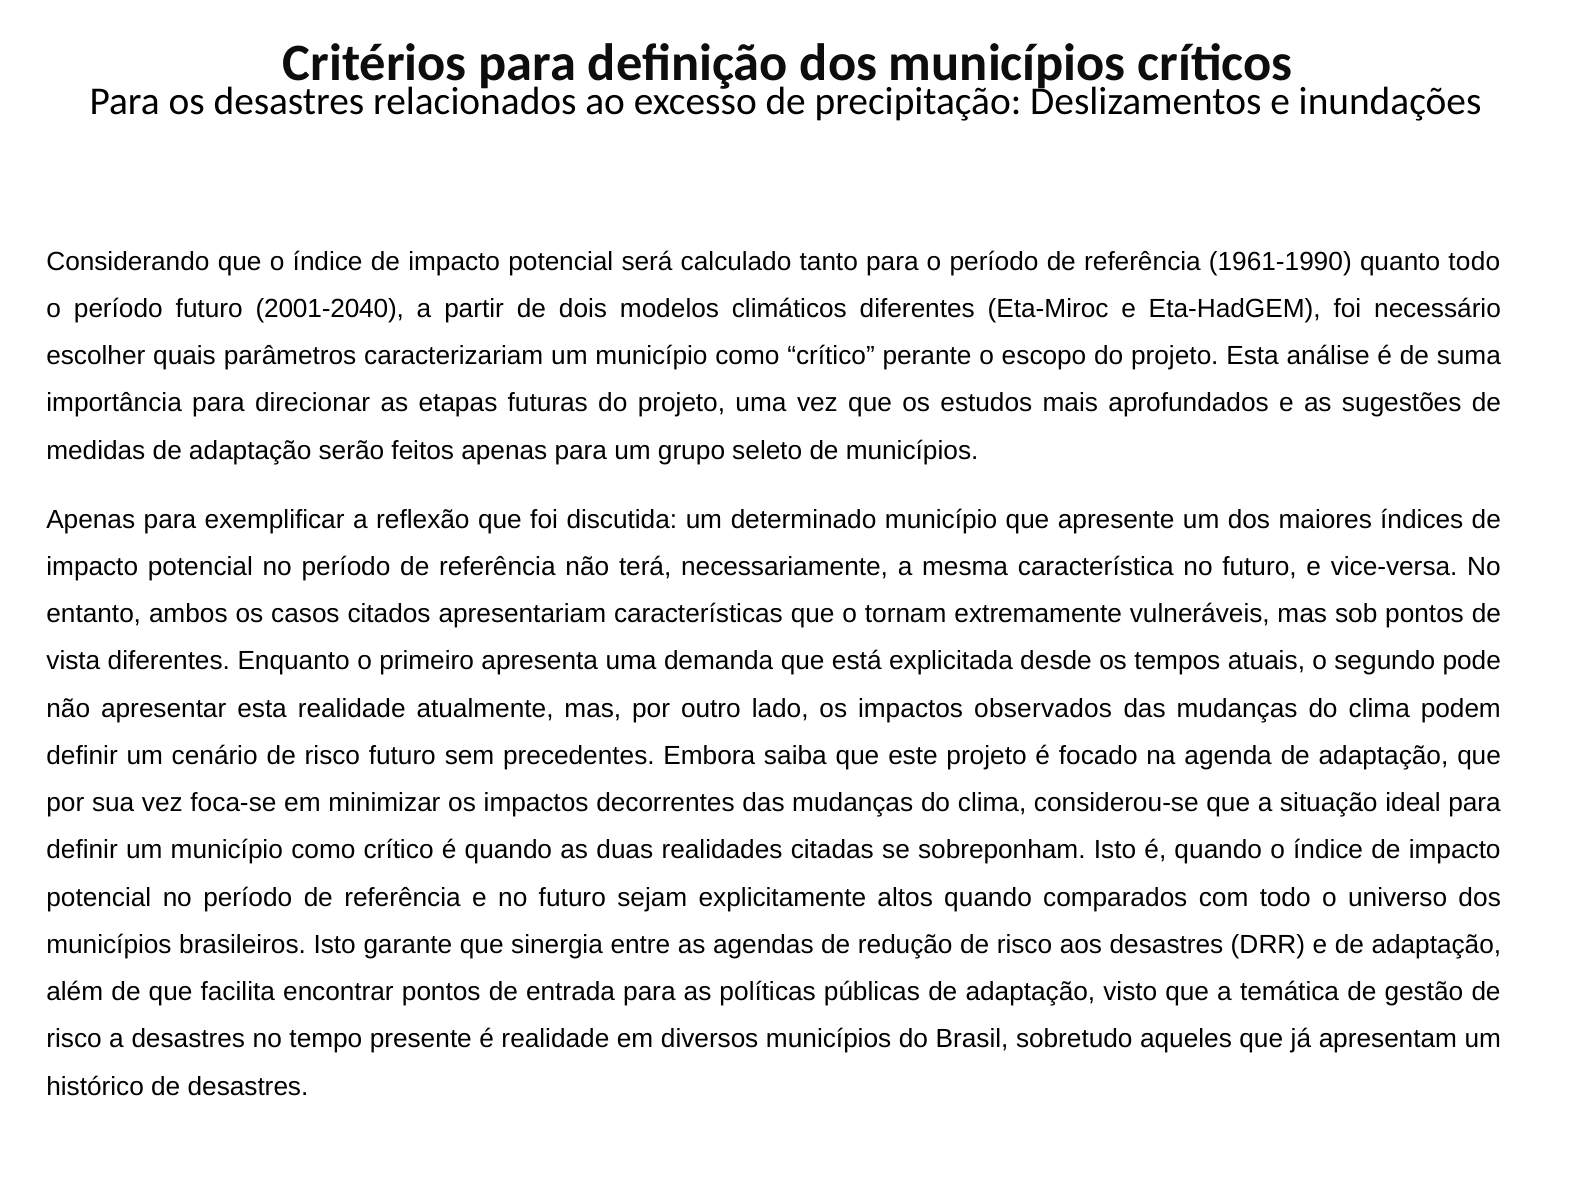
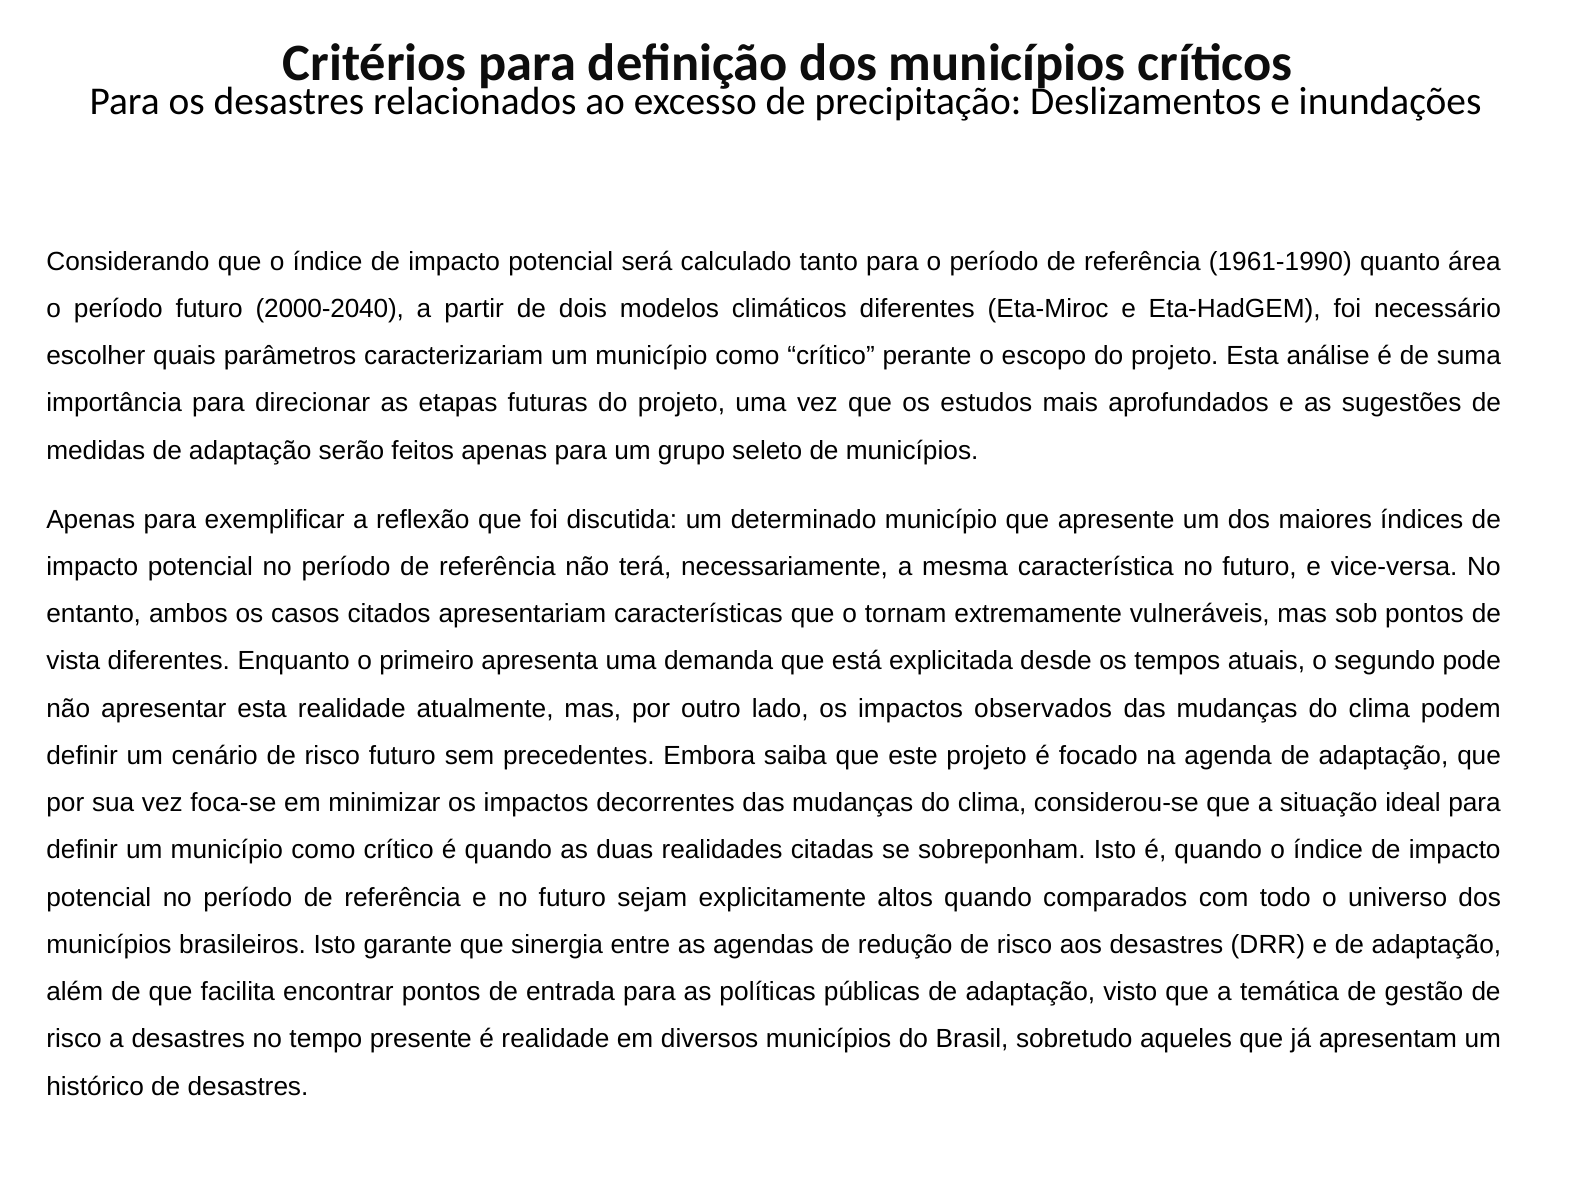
quanto todo: todo -> área (1474, 262)
2001-2040: 2001-2040 -> 2000-2040 (330, 309)
